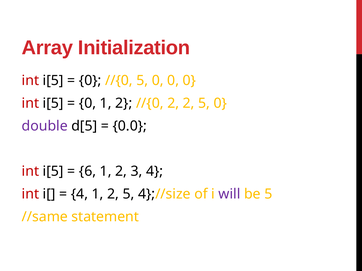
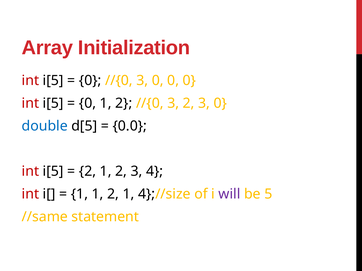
0 //{0 5: 5 -> 3 (142, 81)
2 //{0 2: 2 -> 3 (173, 103)
5: 5 -> 3 (204, 103)
double colour: purple -> blue (45, 126)
6: 6 -> 2 (88, 172)
4: 4 -> 1 (79, 194)
1 2 5: 5 -> 1 (128, 194)
